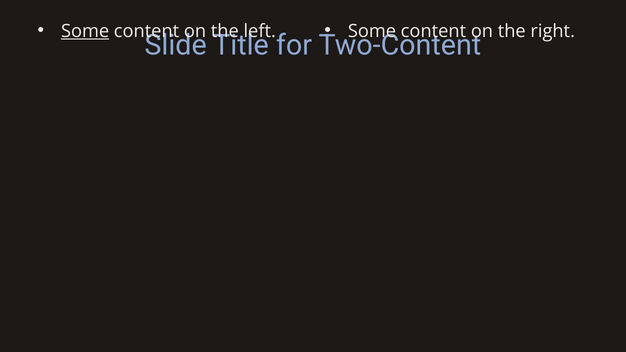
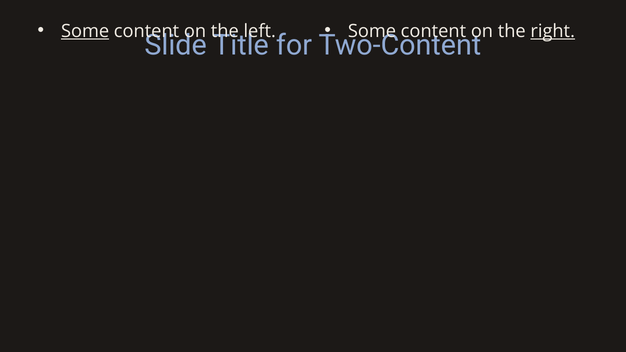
right underline: none -> present (553, 31)
